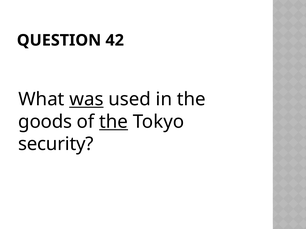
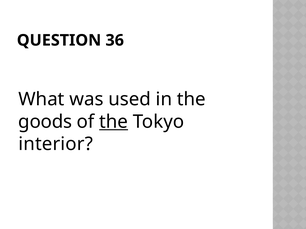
42: 42 -> 36 (115, 40)
was underline: present -> none (86, 100)
security: security -> interior (56, 144)
